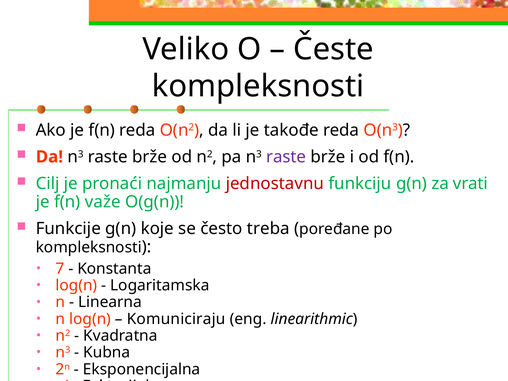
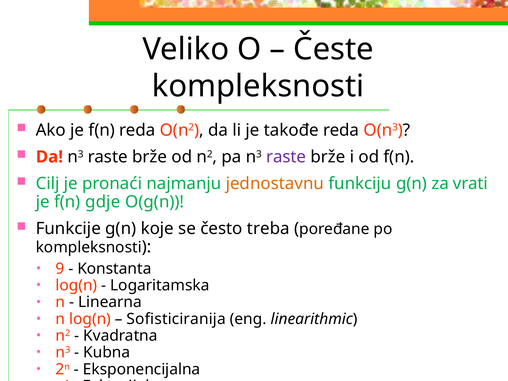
jednostavnu colour: red -> orange (275, 184)
važe: važe -> gdje (103, 202)
7: 7 -> 9 (60, 269)
Komuniciraju: Komuniciraju -> Sofisticiranija (176, 319)
